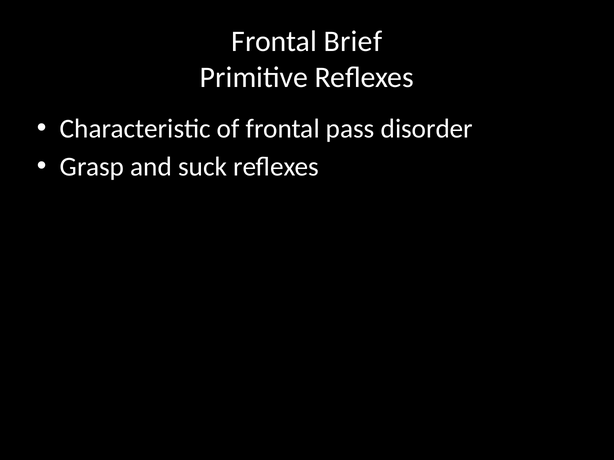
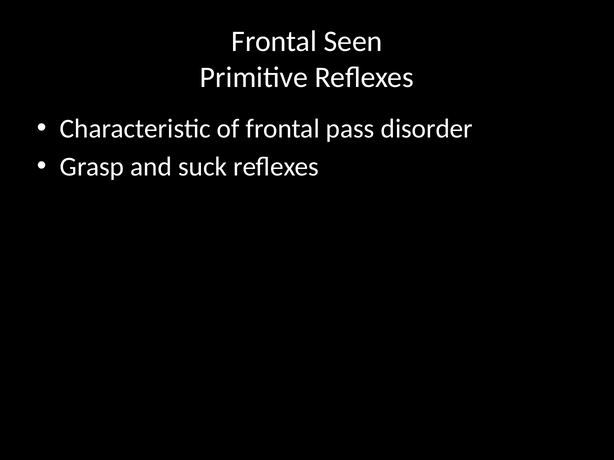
Brief: Brief -> Seen (353, 41)
